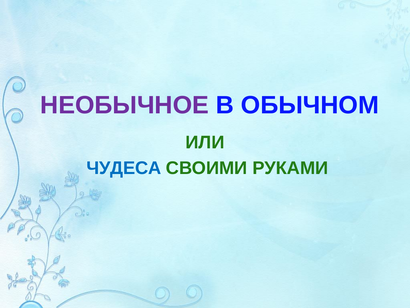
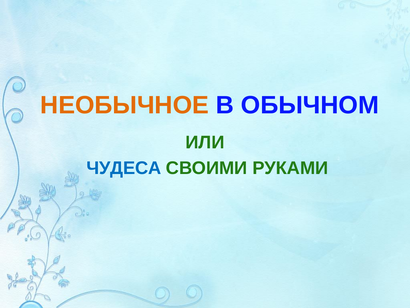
НЕОБЫЧНОЕ colour: purple -> orange (125, 105)
